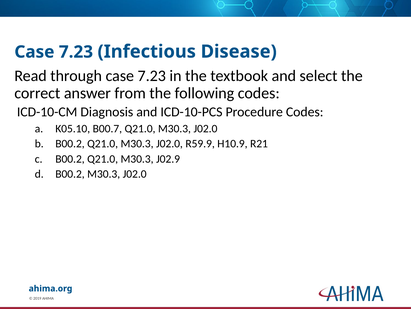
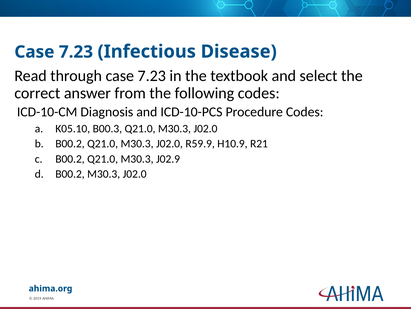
B00.7: B00.7 -> B00.3 (107, 128)
